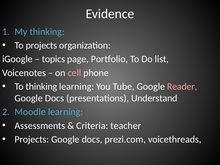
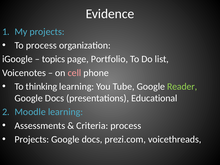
My thinking: thinking -> projects (47, 32)
To projects: projects -> process (41, 45)
Reader colour: pink -> light green (182, 86)
Understand: Understand -> Educational (154, 98)
Criteria teacher: teacher -> process (126, 126)
